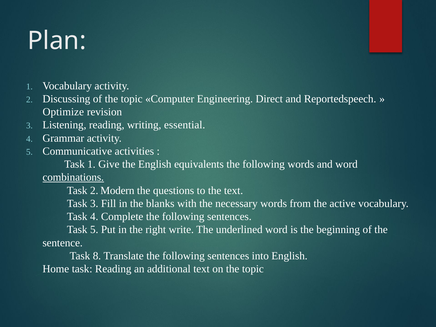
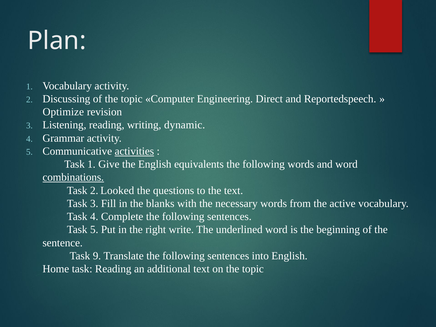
essential: essential -> dynamic (185, 125)
activities underline: none -> present (134, 151)
Modern: Modern -> Looked (117, 190)
8: 8 -> 9 (97, 256)
